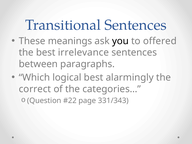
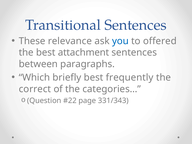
meanings: meanings -> relevance (70, 41)
you colour: black -> blue (120, 41)
irrelevance: irrelevance -> attachment (84, 53)
logical: logical -> briefly (67, 77)
alarmingly: alarmingly -> frequently (130, 77)
